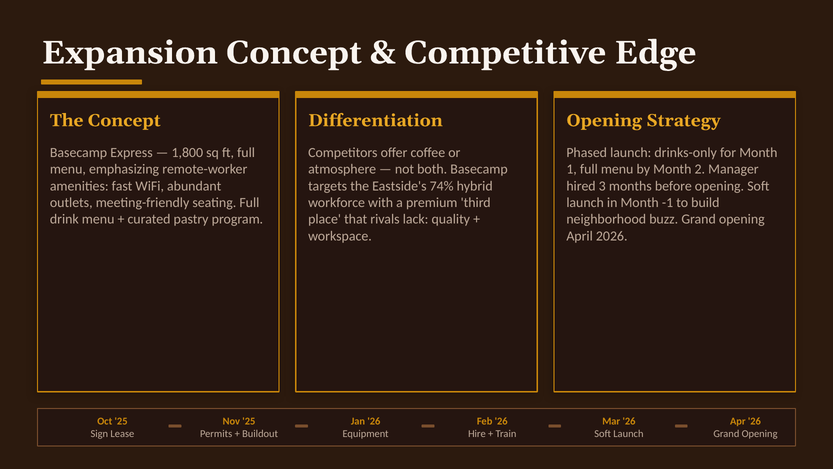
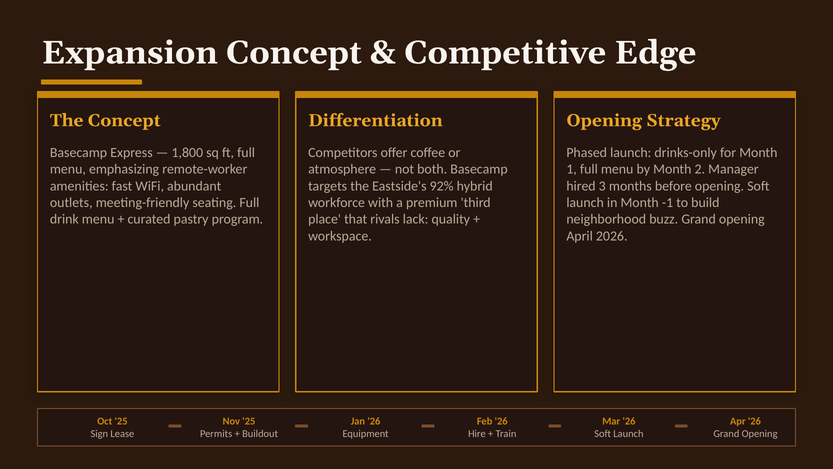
74%: 74% -> 92% (442, 186)
